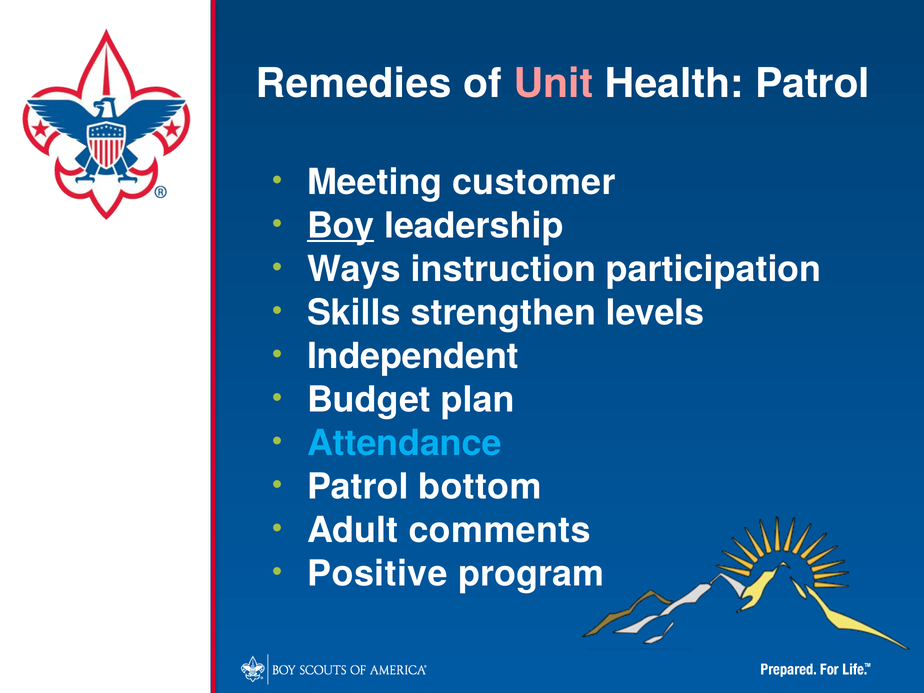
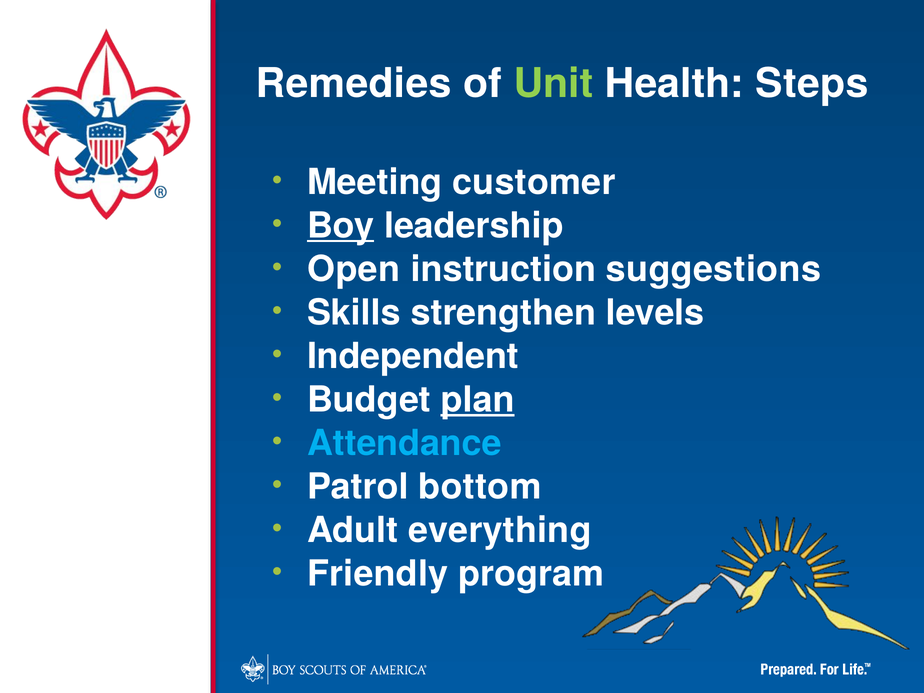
Unit colour: pink -> light green (553, 84)
Health Patrol: Patrol -> Steps (812, 84)
Ways: Ways -> Open (354, 269)
participation: participation -> suggestions (713, 269)
plan underline: none -> present (478, 400)
comments: comments -> everything (500, 530)
Positive: Positive -> Friendly (378, 574)
